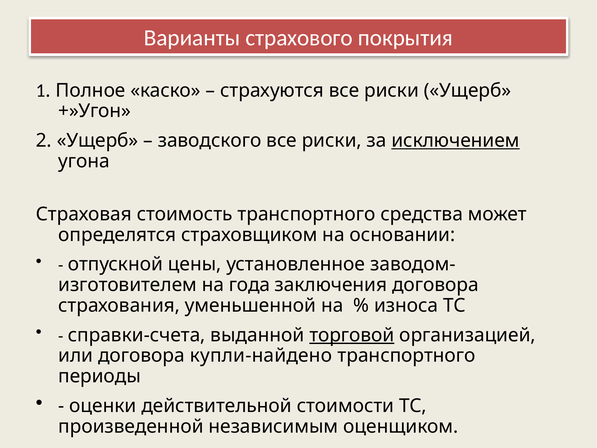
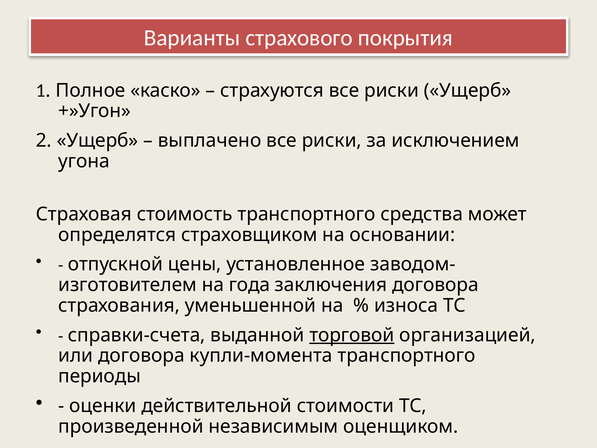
заводского: заводского -> выплачено (210, 140)
исключением underline: present -> none (456, 140)
купли-найдено: купли-найдено -> купли-момента (261, 355)
